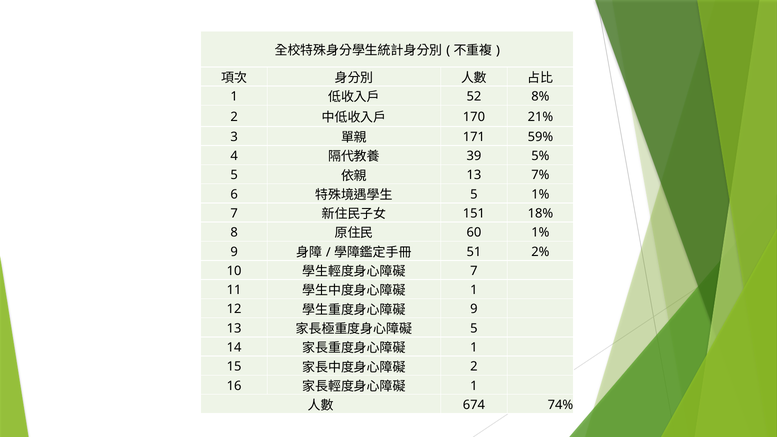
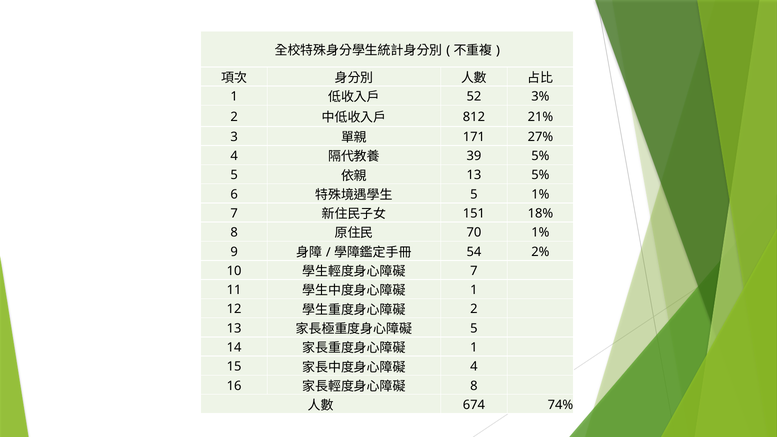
8%: 8% -> 3% (540, 97)
170: 170 -> 812 (474, 117)
59%: 59% -> 27% (540, 137)
13 7%: 7% -> 5% (540, 175)
60: 60 -> 70 (474, 233)
51: 51 -> 54 (474, 252)
9: 9 -> 2 (474, 309)
2: 2 -> 4 (474, 367)
1: 1 -> 8 (474, 386)
